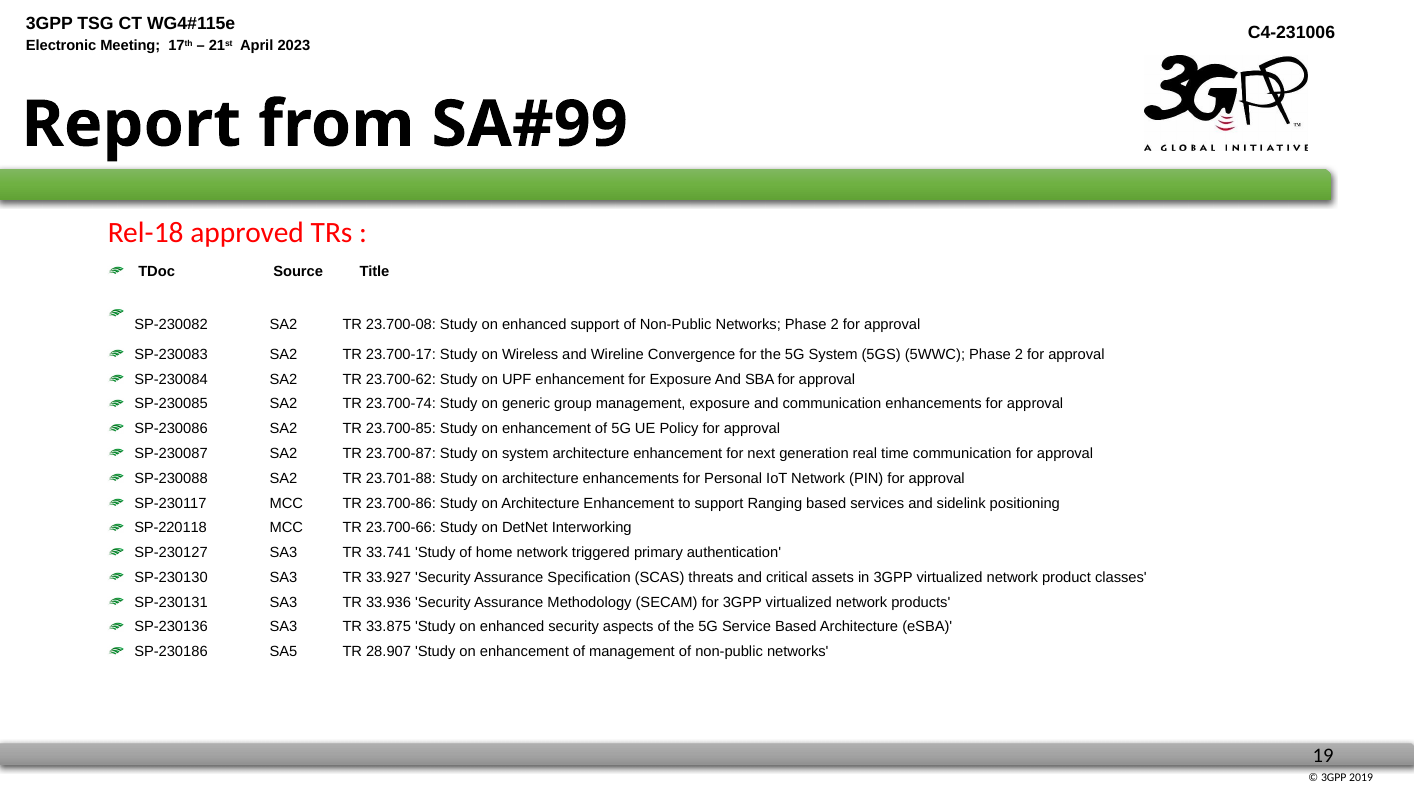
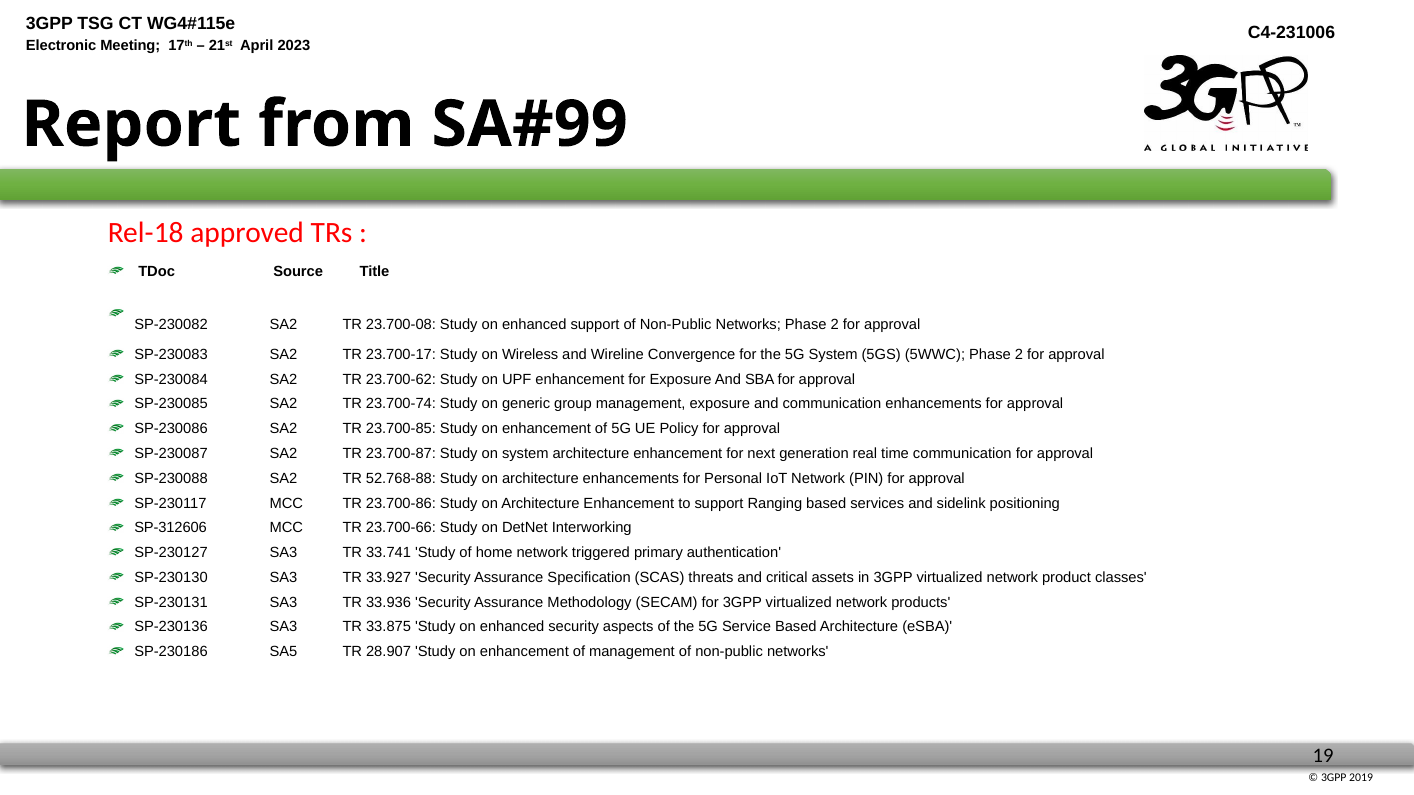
23.701-88: 23.701-88 -> 52.768-88 (401, 479)
SP-220118: SP-220118 -> SP-312606 (171, 528)
